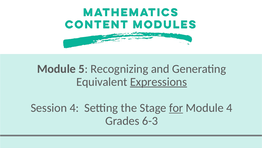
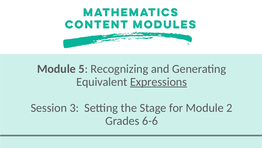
Session 4: 4 -> 3 (74, 107)
for underline: present -> none (176, 107)
Module 4: 4 -> 2 (229, 107)
6-3: 6-3 -> 6-6 (150, 120)
